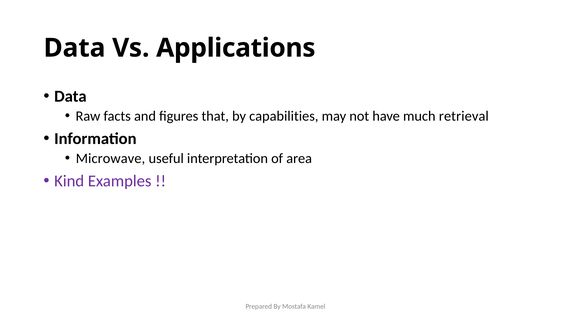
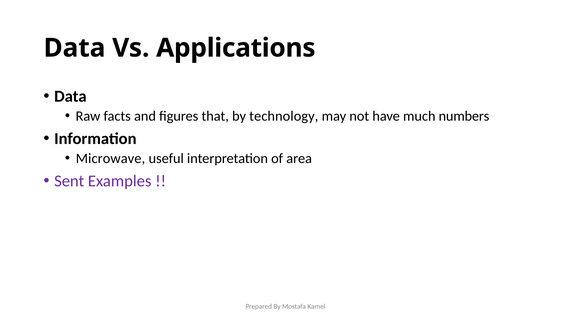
capabilities: capabilities -> technology (284, 116)
retrieval: retrieval -> numbers (464, 116)
Kind: Kind -> Sent (69, 181)
